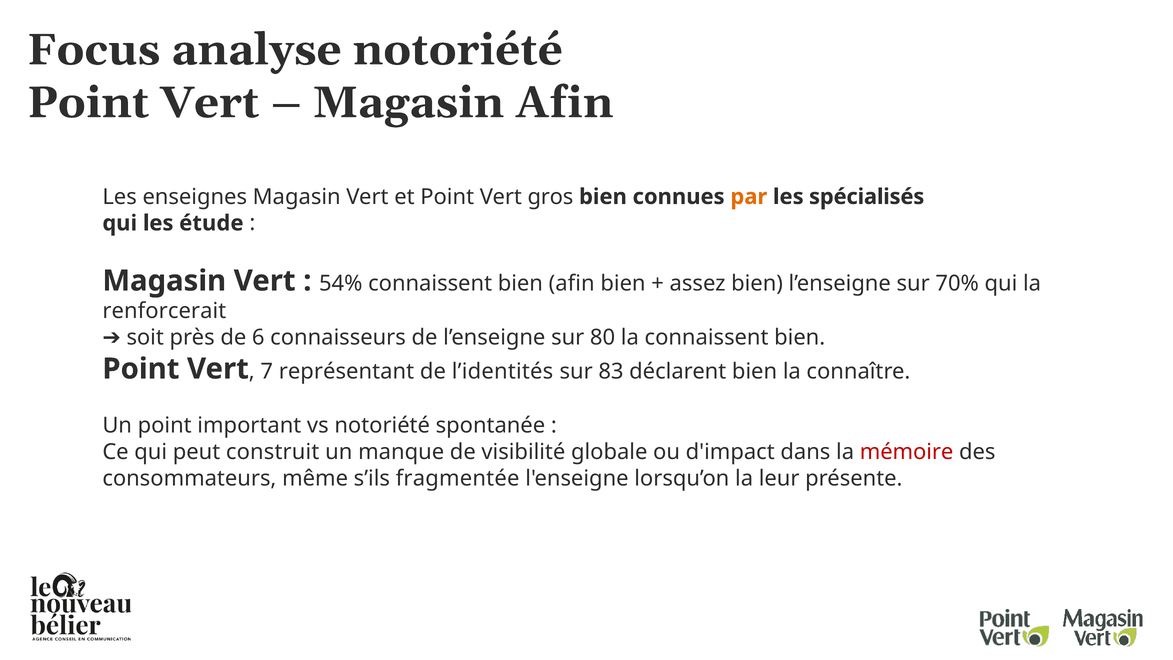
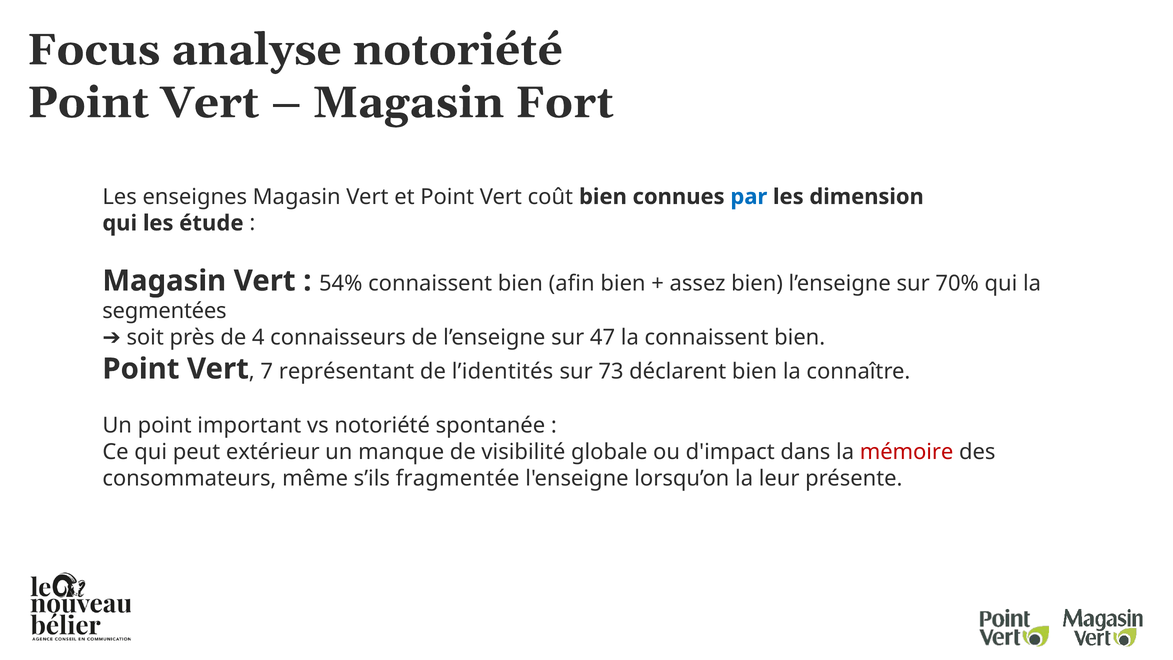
Magasin Afin: Afin -> Fort (565, 103)
gros: gros -> coût (550, 197)
par colour: orange -> blue (749, 197)
spécialisés: spécialisés -> dimension (867, 197)
renforcerait: renforcerait -> segmentées (164, 311)
6: 6 -> 4 (258, 337)
80: 80 -> 47 (603, 337)
83: 83 -> 73 (611, 371)
construit: construit -> extérieur (273, 452)
